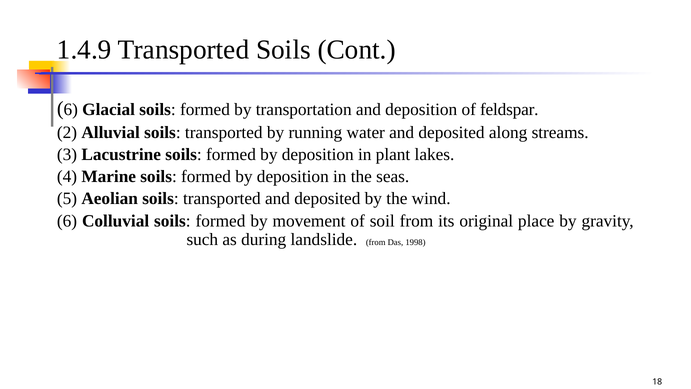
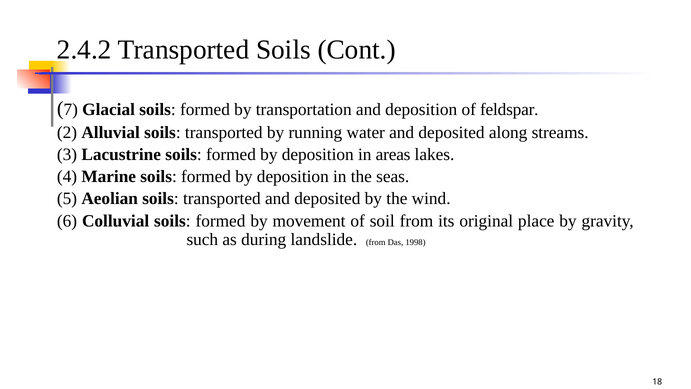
1.4.9: 1.4.9 -> 2.4.2 (84, 50)
6: 6 -> 7 (71, 110)
plant: plant -> areas (393, 154)
